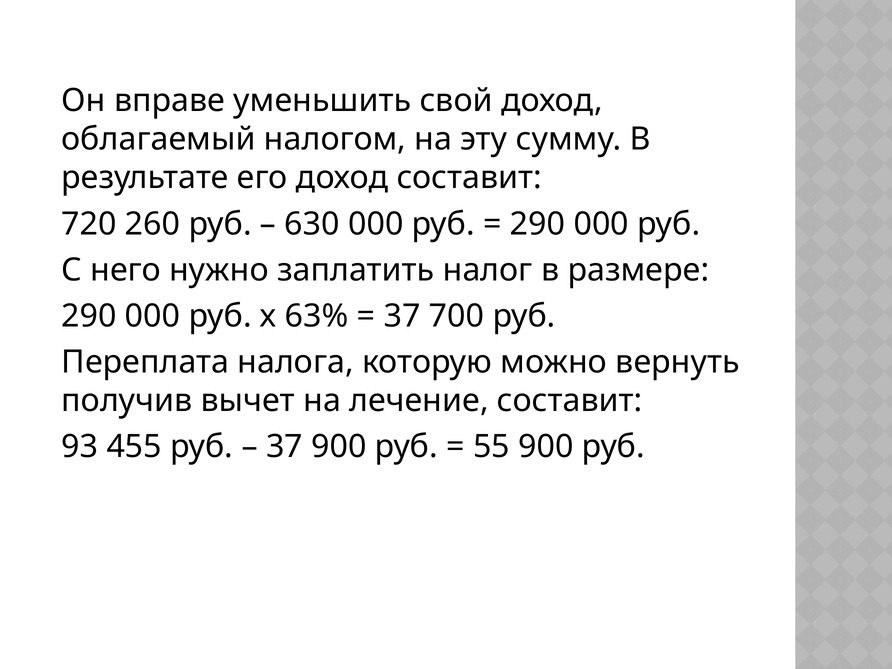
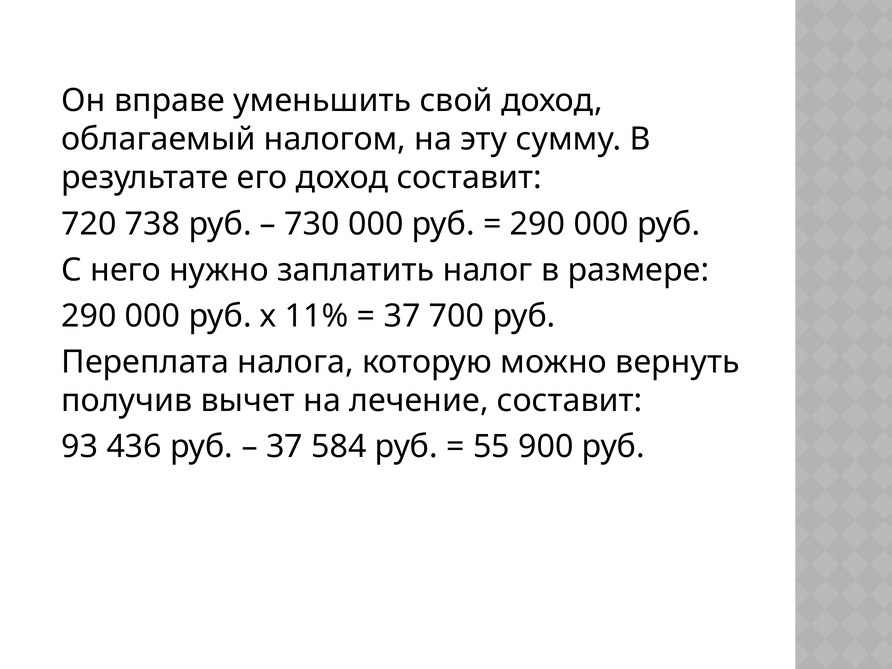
260: 260 -> 738 (153, 224)
630: 630 -> 730 (312, 224)
63%: 63% -> 11% (317, 316)
455: 455 -> 436 (134, 447)
37 900: 900 -> 584 (339, 447)
